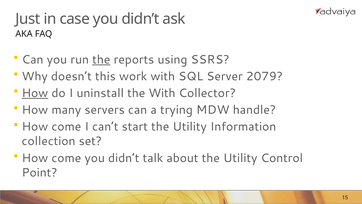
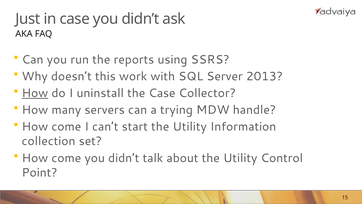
the underline: present -> none (101, 60)
2079: 2079 -> 2013 (264, 76)
the With: With -> Case (162, 93)
